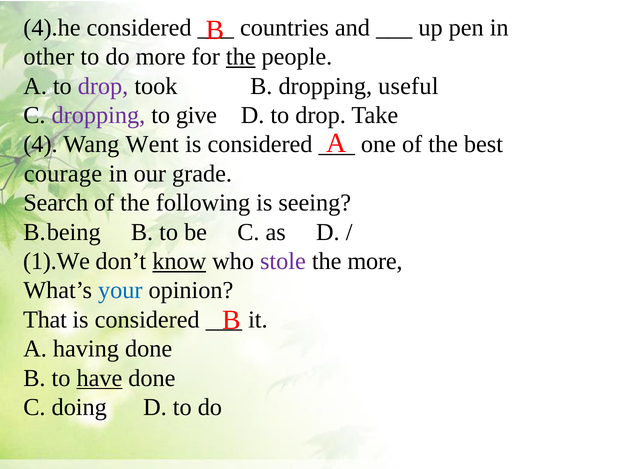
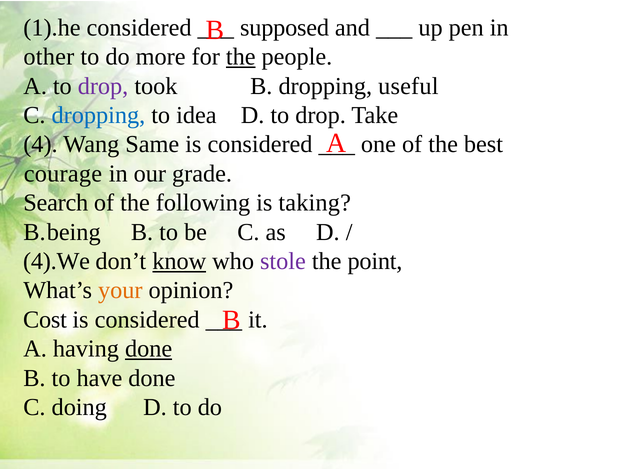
4).he: 4).he -> 1).he (52, 28)
countries: countries -> supposed (285, 28)
dropping colour: purple -> blue (98, 115)
give: give -> idea (196, 115)
Went: Went -> Same (152, 144)
seeing: seeing -> taking (315, 203)
1).We: 1).We -> 4).We (57, 261)
the more: more -> point (375, 261)
your colour: blue -> orange (120, 290)
That: That -> Cost (45, 319)
done underline: none -> present (149, 349)
have underline: present -> none (99, 378)
